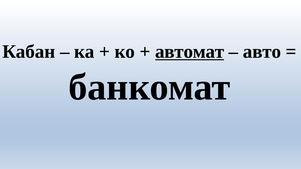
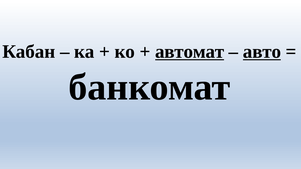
авто underline: none -> present (262, 52)
